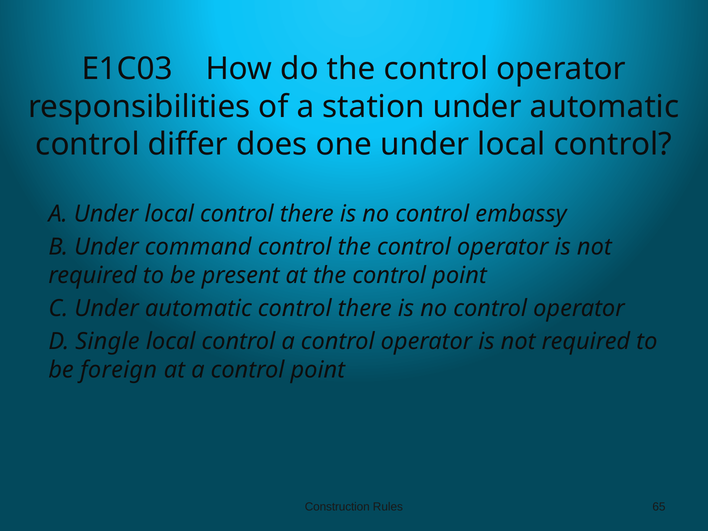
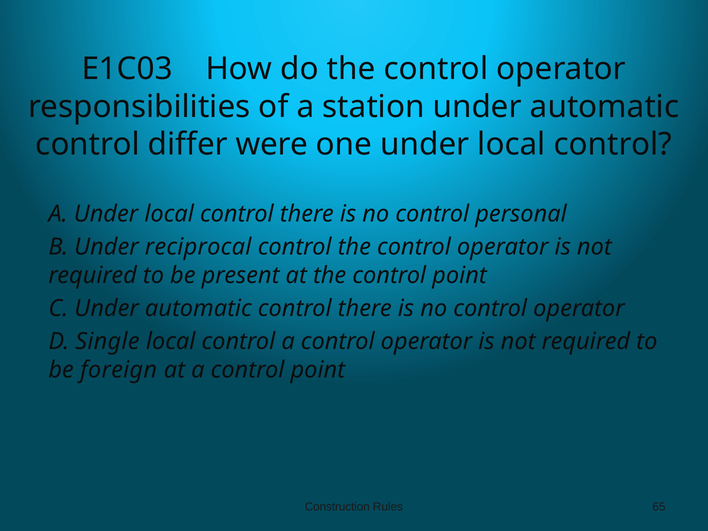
does: does -> were (272, 144)
embassy: embassy -> personal (521, 214)
command: command -> reciprocal (198, 247)
